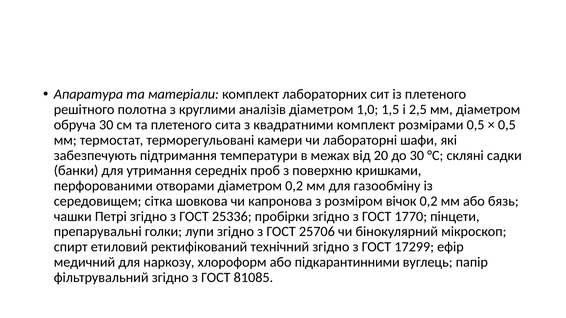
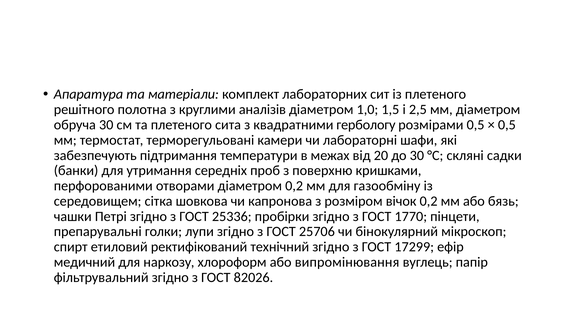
квадратними комплект: комплект -> гербологу (366, 125)
підкарантинними: підкарантинними -> випромінювання (347, 262)
81085: 81085 -> 82026 (253, 278)
